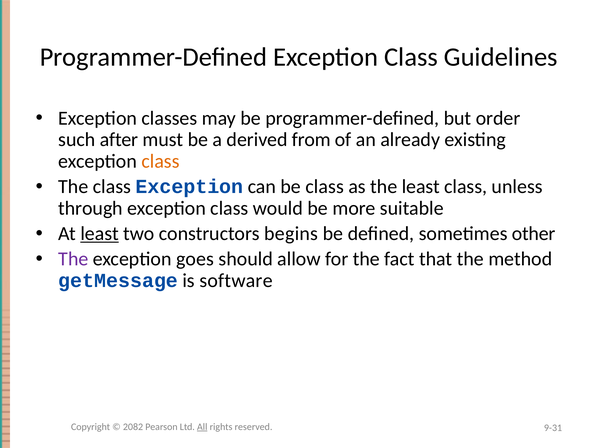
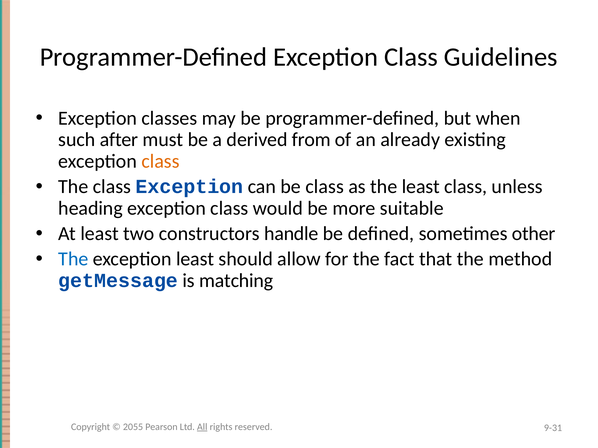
order: order -> when (498, 118)
through: through -> heading (91, 208)
least underline: present -> none (100, 234)
begins: begins -> handle (291, 234)
The colour: purple -> blue (73, 259)
exception goes: goes -> least (195, 259)
software: software -> matching (236, 281)
2082: 2082 -> 2055 (133, 427)
